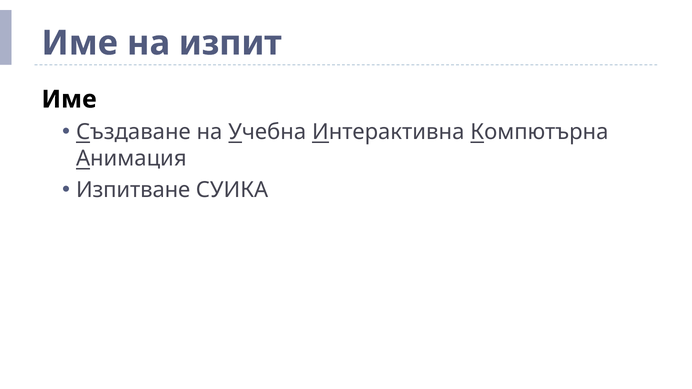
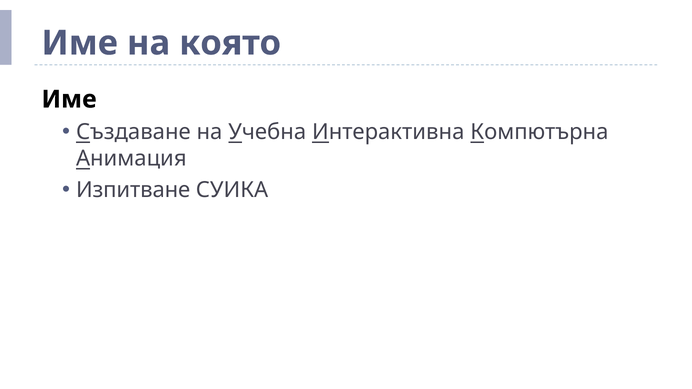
изпит: изпит -> която (230, 43)
